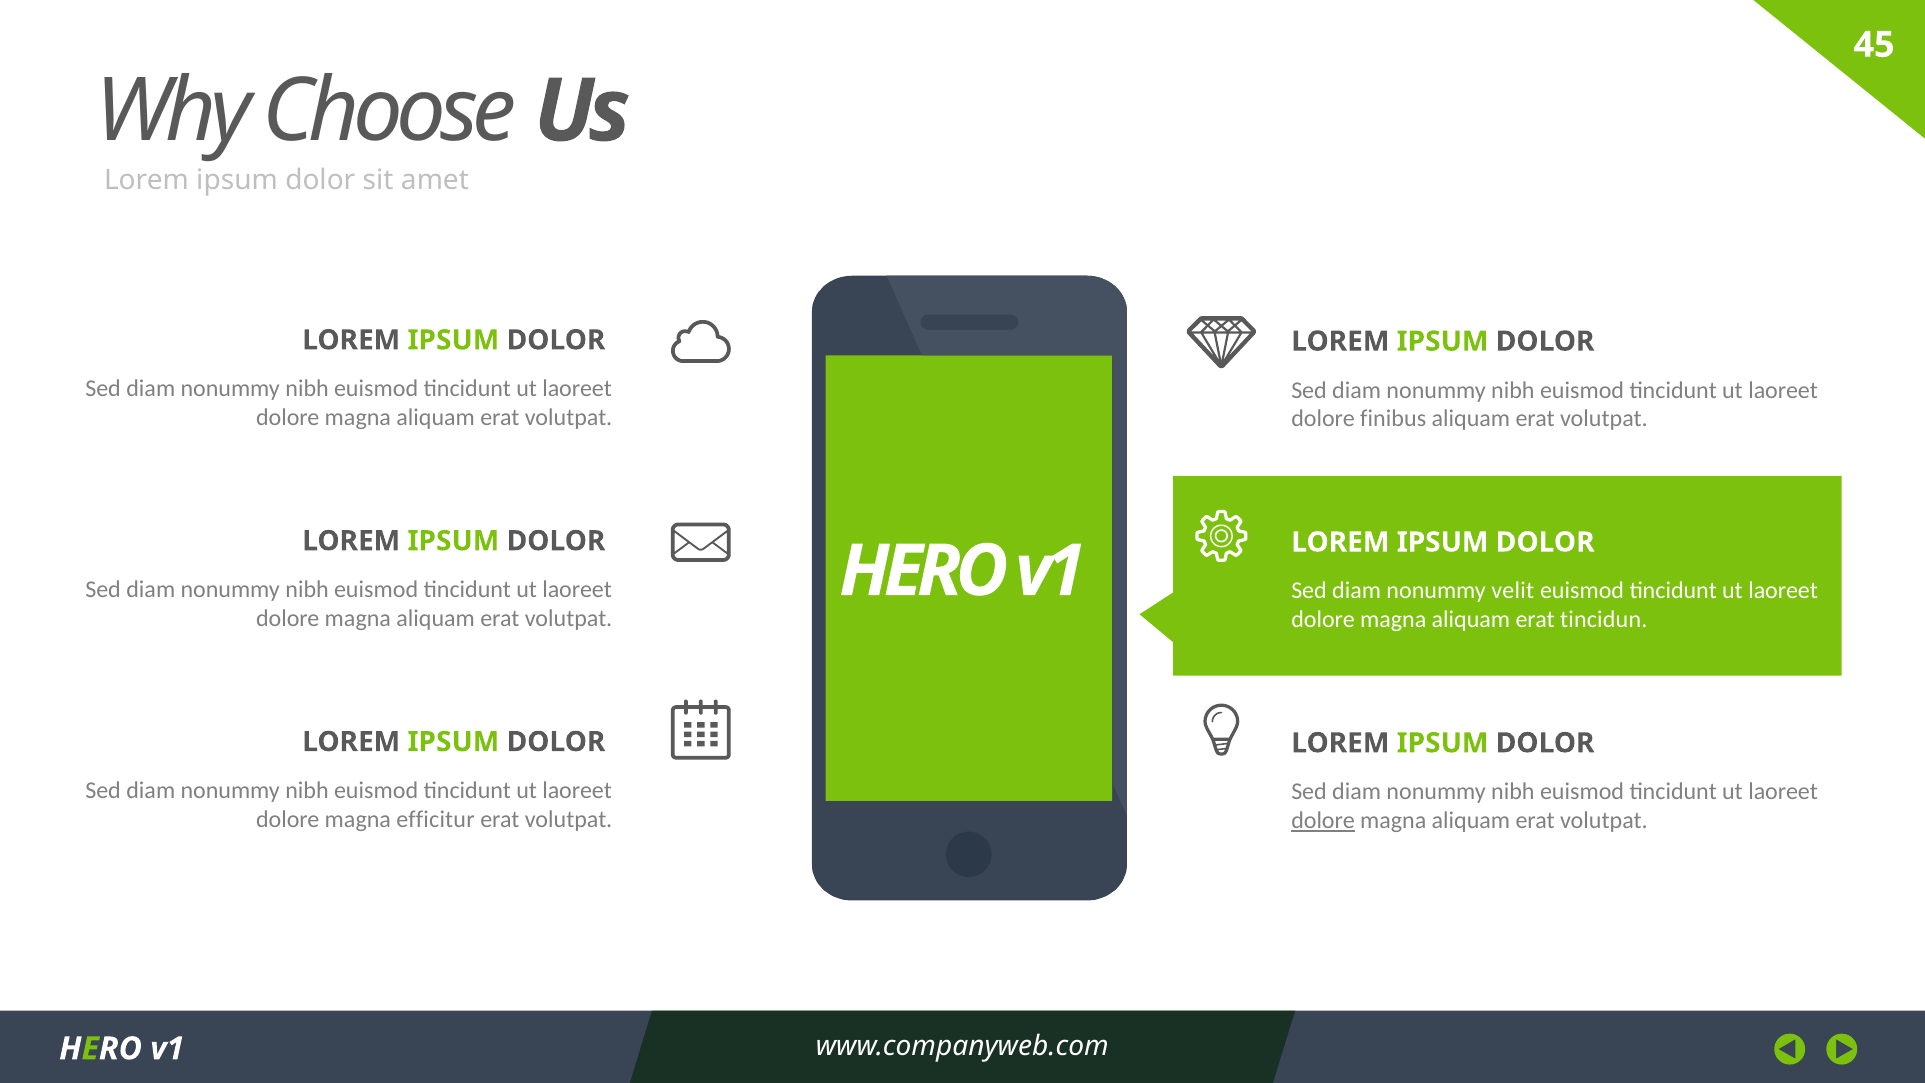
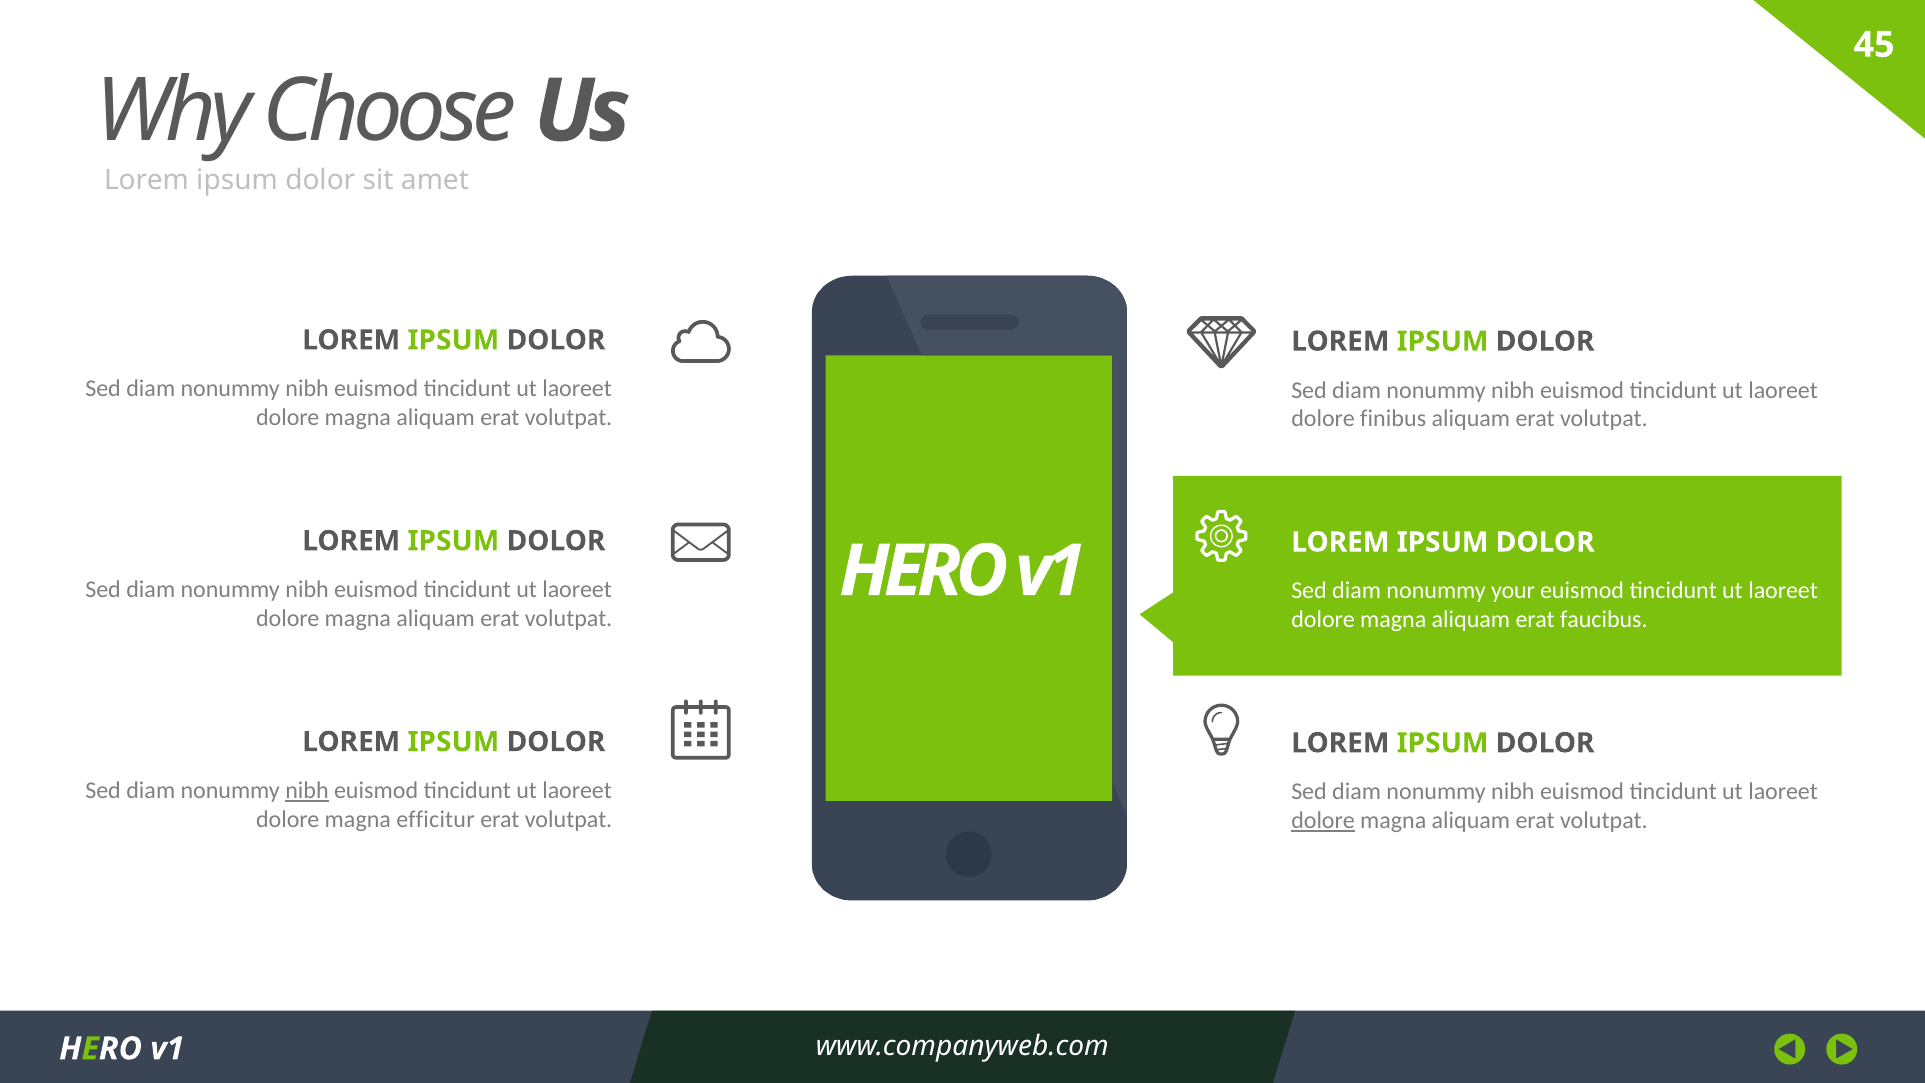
velit: velit -> your (1513, 591)
tincidun: tincidun -> faucibus (1604, 620)
nibh underline: none -> present (307, 790)
